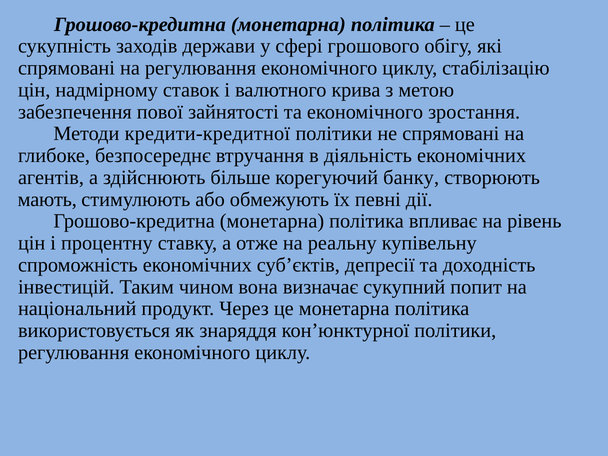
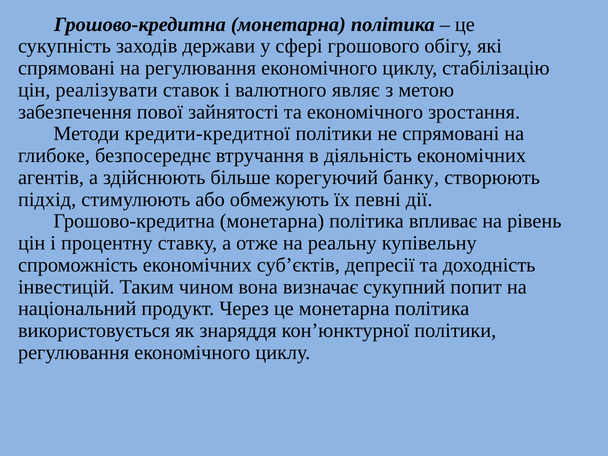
надмірному: надмірному -> реалізувати (107, 90)
крива: крива -> являє (356, 90)
мають: мають -> підхід (47, 199)
